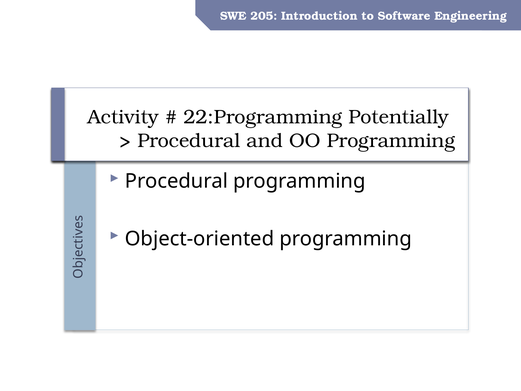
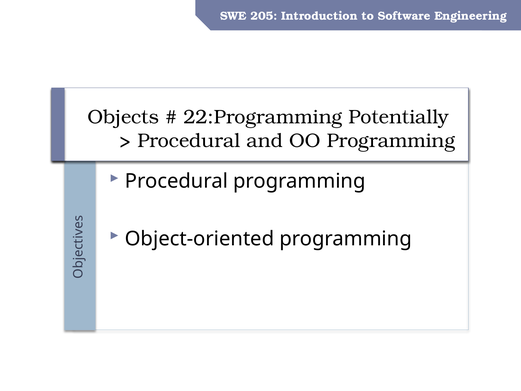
Activity: Activity -> Objects (123, 117)
